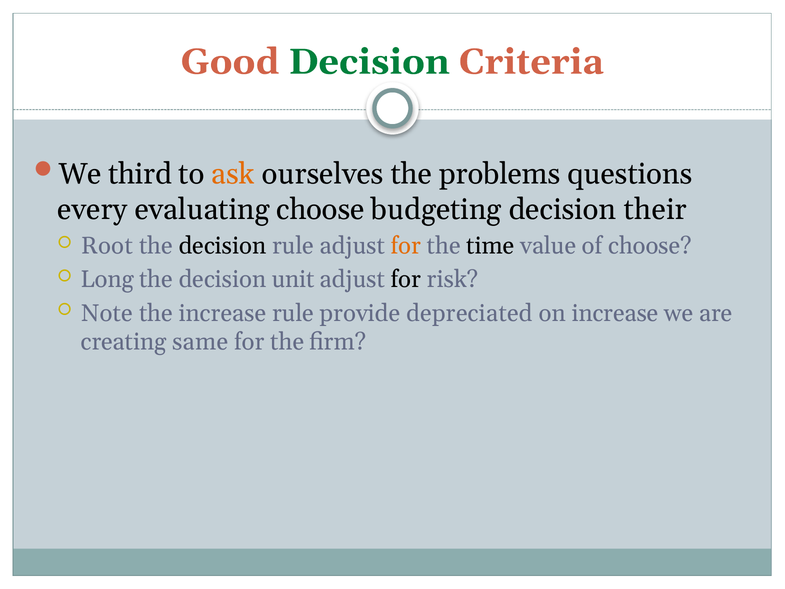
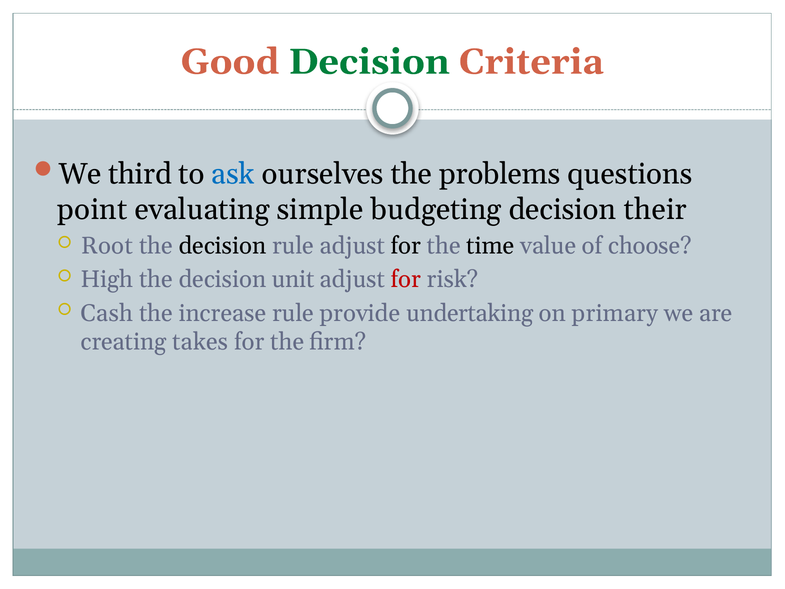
ask colour: orange -> blue (233, 174)
every: every -> point (92, 209)
evaluating choose: choose -> simple (320, 209)
for colour: orange -> black (406, 246)
Long: Long -> High (107, 279)
for colour: black -> red (406, 279)
Note: Note -> Cash (107, 313)
depreciated: depreciated -> undertaking (470, 313)
on increase: increase -> primary (615, 313)
same: same -> takes (200, 342)
